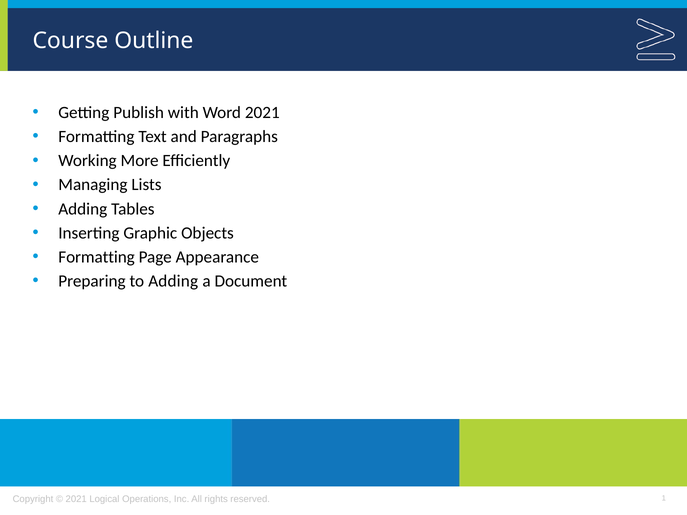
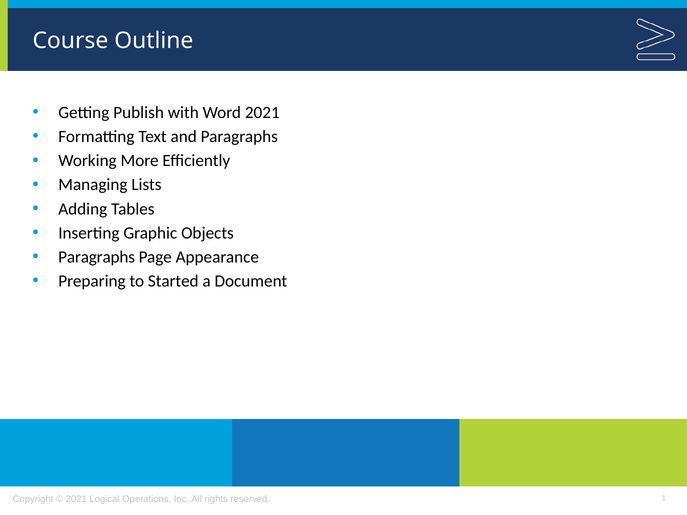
Formatting: Formatting -> Paragraphs (97, 257)
to Adding: Adding -> Started (173, 281)
